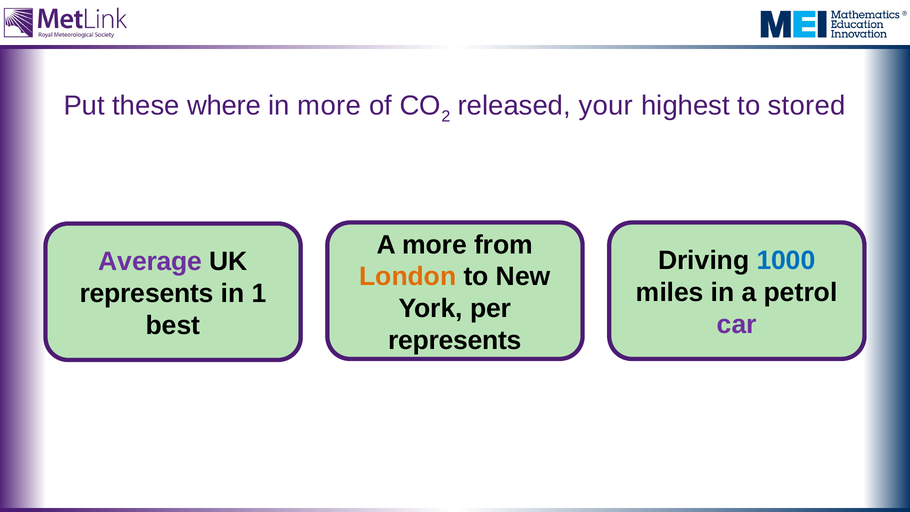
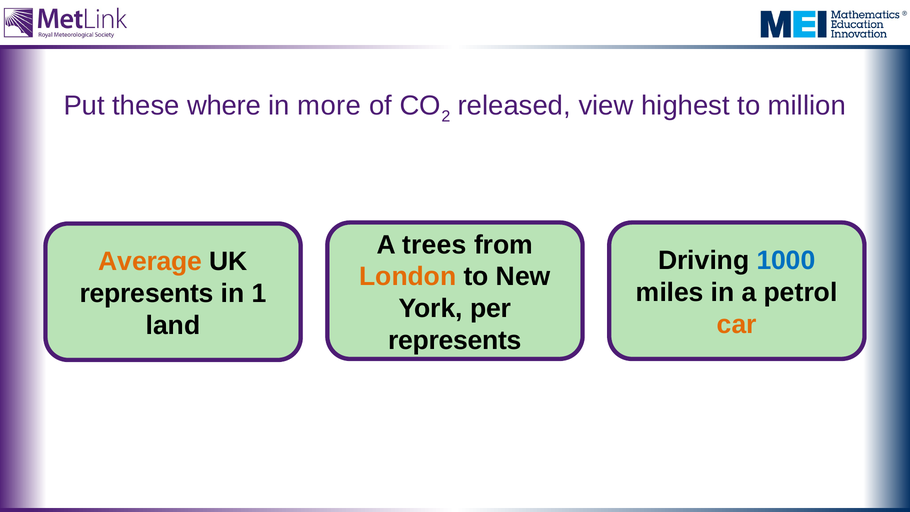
your: your -> view (606, 106)
stored: stored -> million (807, 106)
A more: more -> trees (434, 245)
Average colour: purple -> orange (150, 262)
car colour: purple -> orange (737, 324)
best: best -> land (173, 325)
